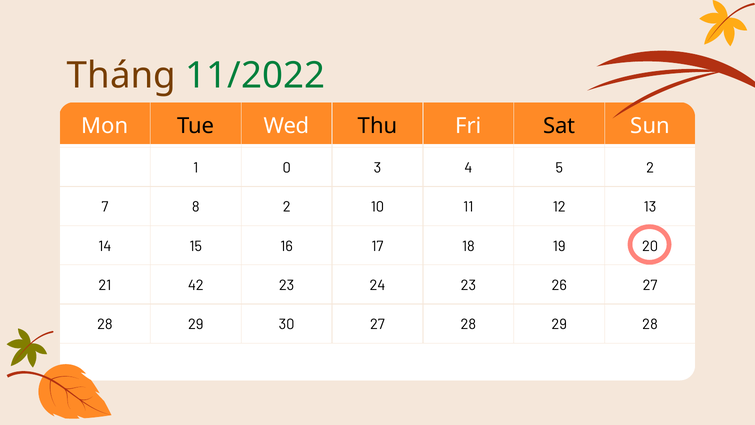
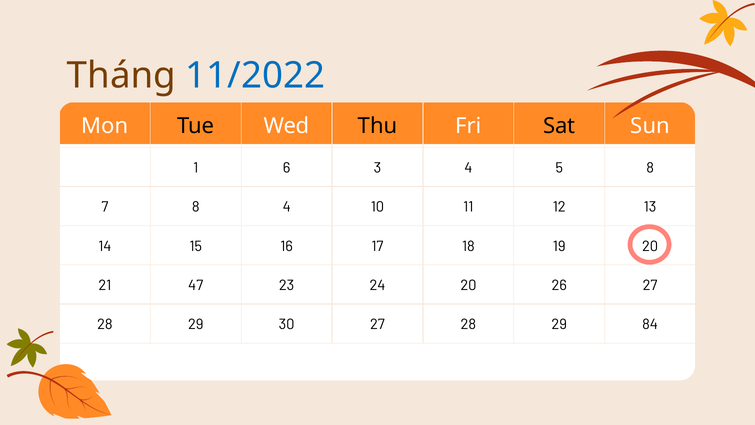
11/2022 colour: green -> blue (255, 75)
0: 0 -> 6 (287, 168)
5 2: 2 -> 8 (650, 168)
8 2: 2 -> 4 (287, 207)
42: 42 -> 47 (196, 285)
24 23: 23 -> 20 (468, 285)
29 28: 28 -> 84 (650, 324)
